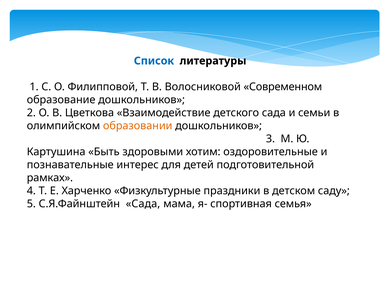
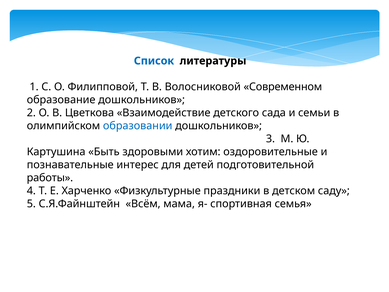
образовании colour: orange -> blue (138, 126)
рамках: рамках -> работы (50, 178)
С.Я.Файнштейн Сада: Сада -> Всём (143, 204)
